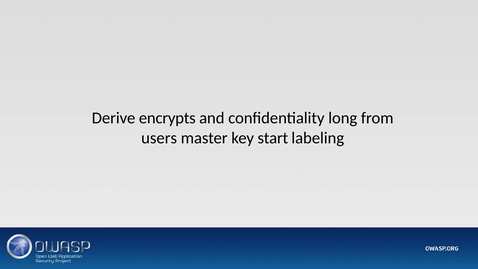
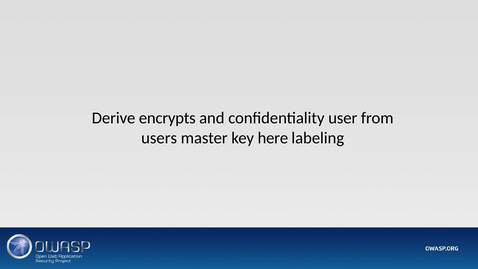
long: long -> user (343, 118)
start: start -> here (273, 138)
